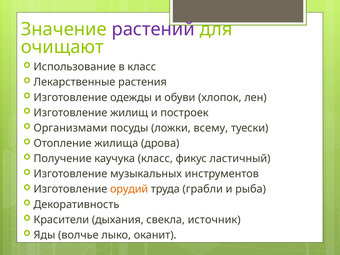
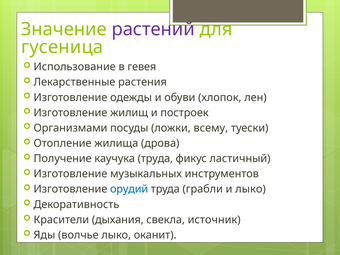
очищают: очищают -> гусеница (62, 47)
в класс: класс -> гевея (142, 67)
каучука класс: класс -> труда (155, 159)
орудий colour: orange -> blue (129, 189)
и рыба: рыба -> лыко (251, 189)
